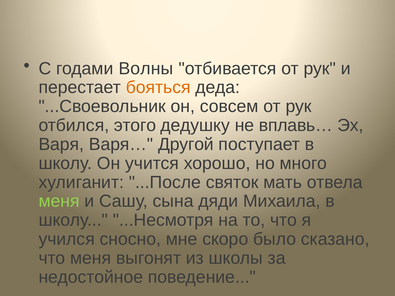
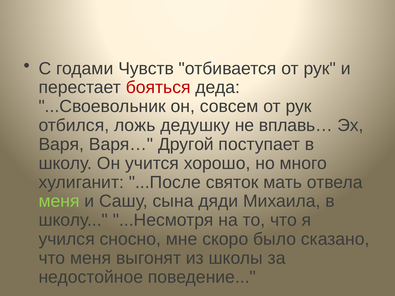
Волны: Волны -> Чувств (146, 69)
бояться colour: orange -> red (158, 88)
этого: этого -> ложь (135, 125)
